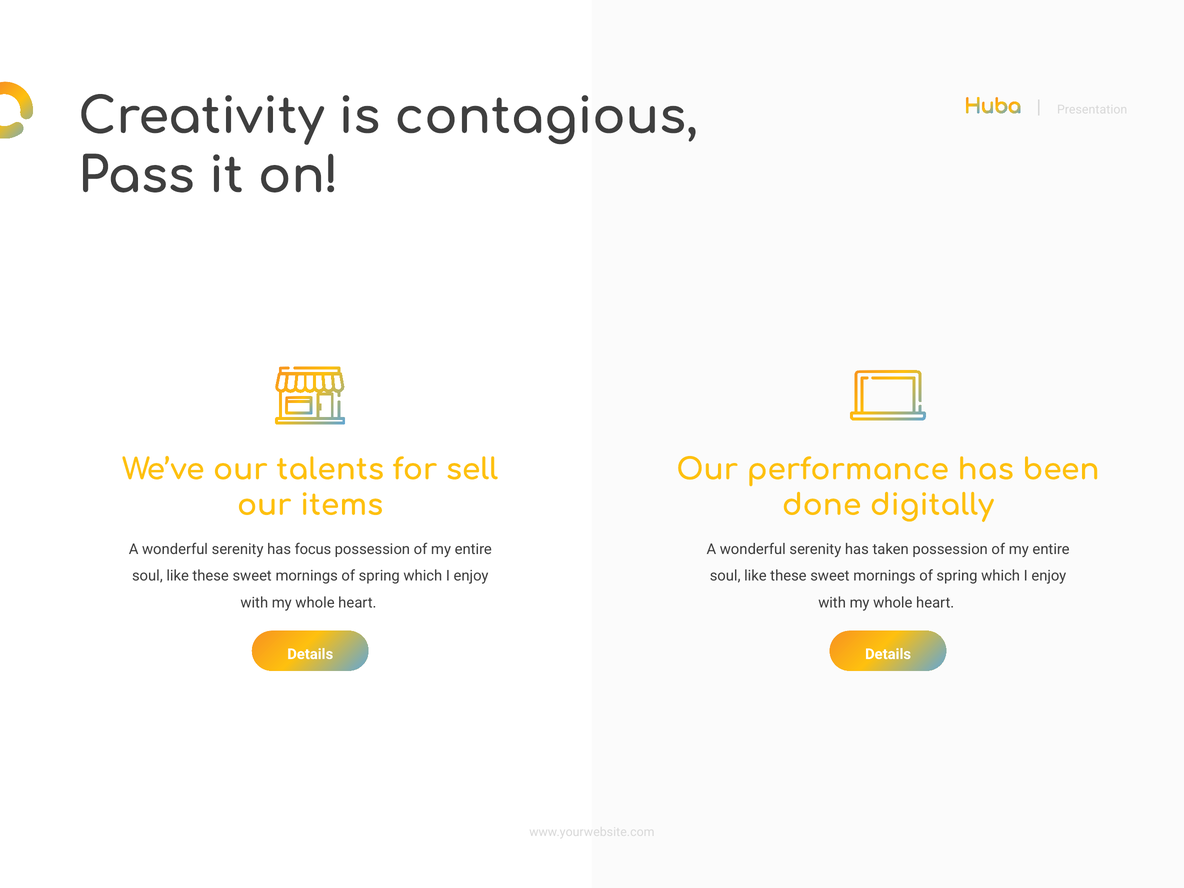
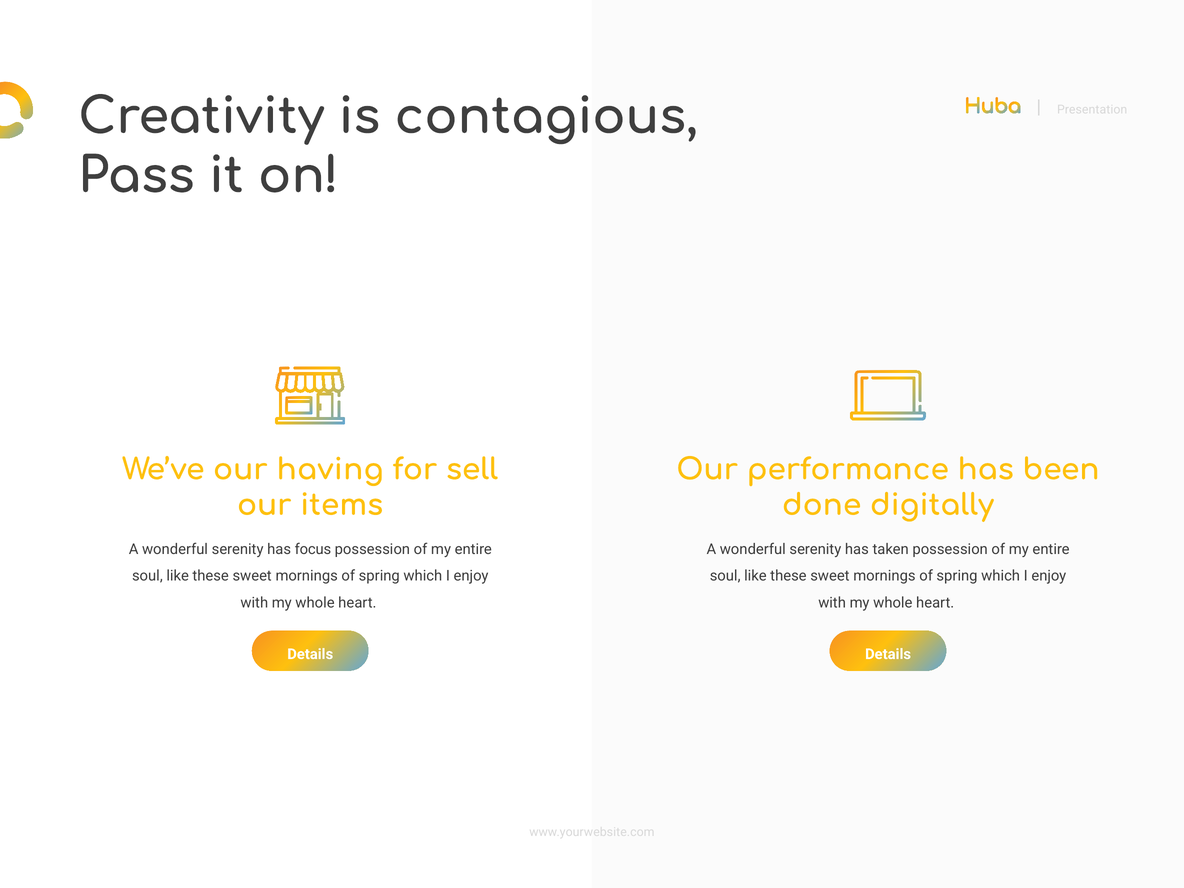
talents: talents -> having (330, 470)
